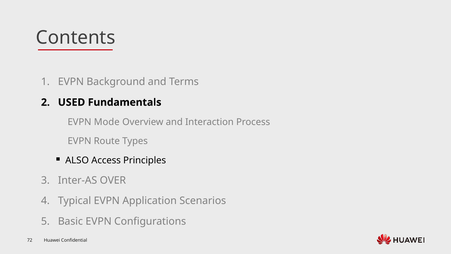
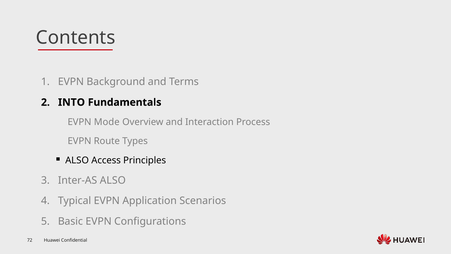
USED: USED -> INTO (72, 102)
Inter-AS OVER: OVER -> ALSO (113, 180)
